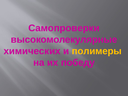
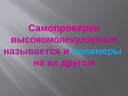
химических: химических -> называется (32, 51)
полимеры colour: yellow -> light blue (97, 51)
победу: победу -> другом (78, 63)
